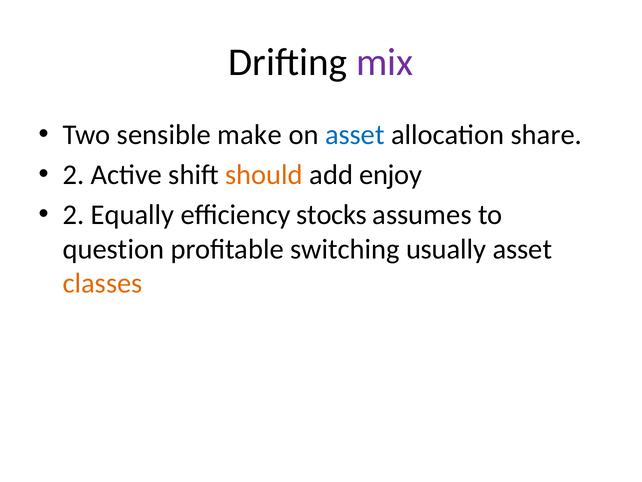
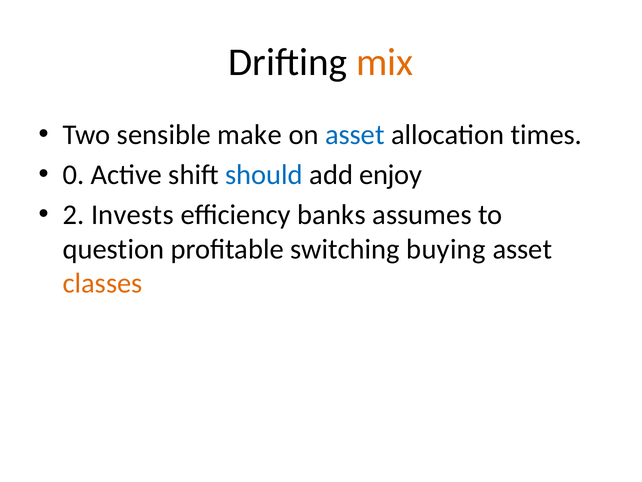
mix colour: purple -> orange (385, 62)
share: share -> times (546, 135)
2: 2 -> 0 (73, 175)
should colour: orange -> blue (264, 175)
Equally: Equally -> Invests (132, 215)
stocks: stocks -> banks (331, 215)
usually: usually -> buying (446, 249)
